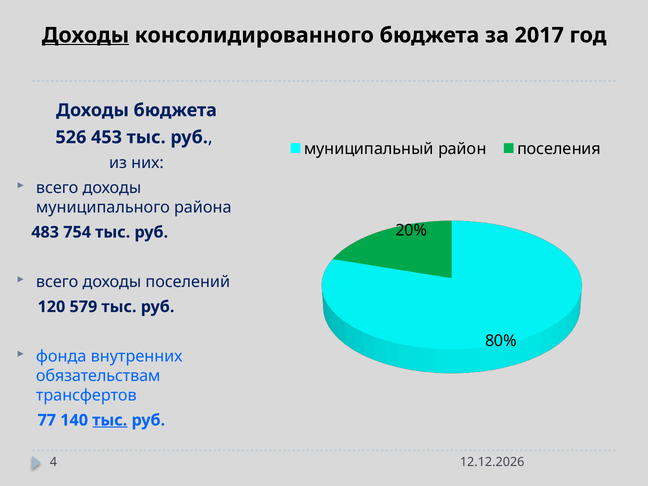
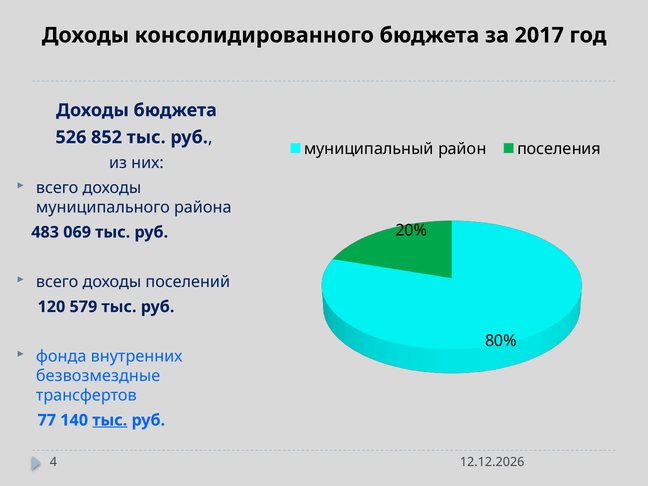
Доходы underline: present -> none (85, 35)
453: 453 -> 852 (106, 137)
754: 754 -> 069 (77, 232)
обязательствам: обязательствам -> безвозмездные (98, 376)
